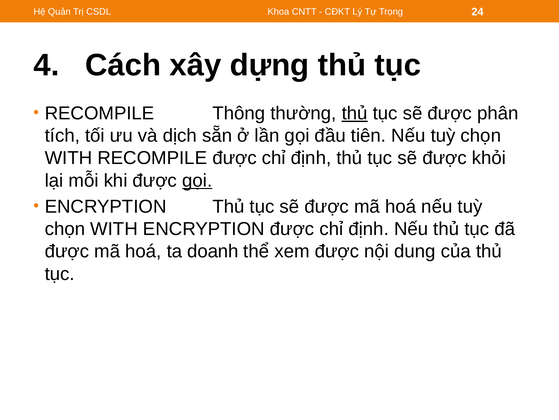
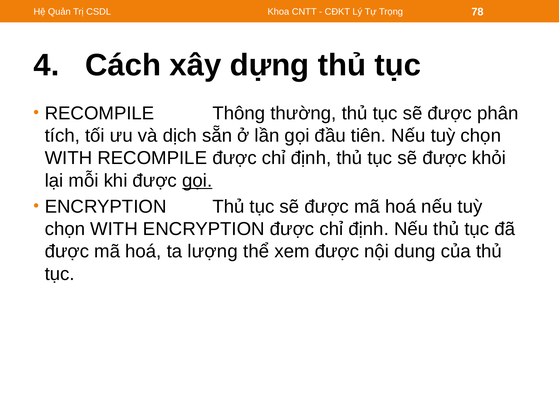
24: 24 -> 78 (477, 12)
thủ underline: present -> none (355, 113)
doanh: doanh -> lượng (213, 251)
